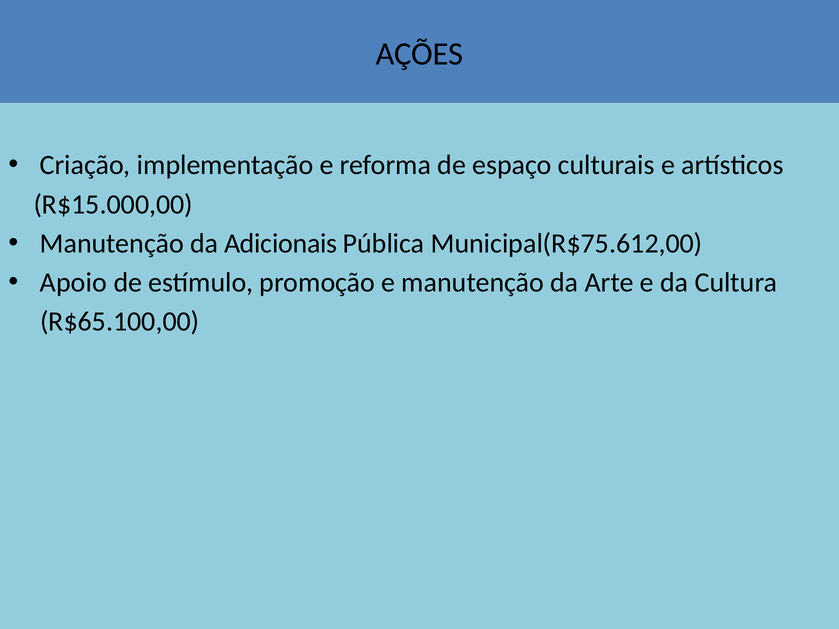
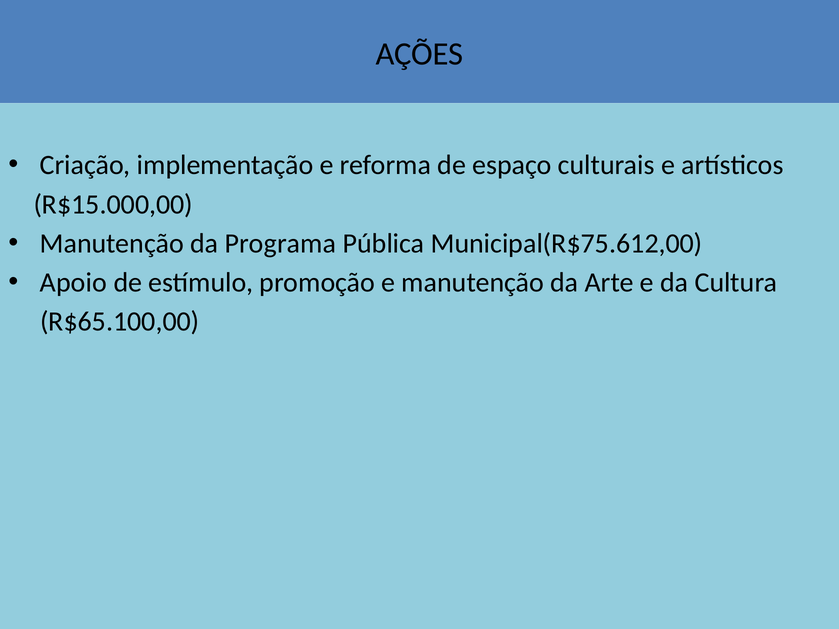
Adicionais: Adicionais -> Programa (280, 244)
